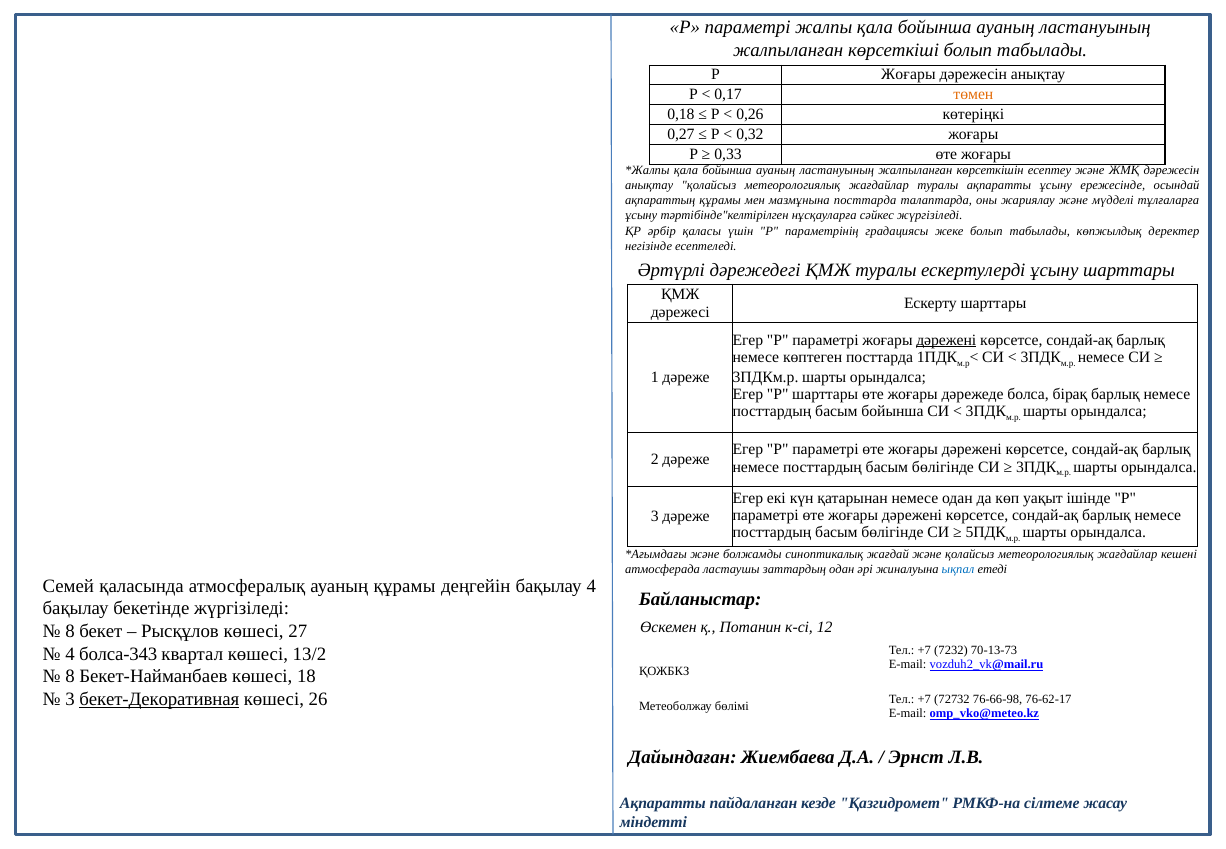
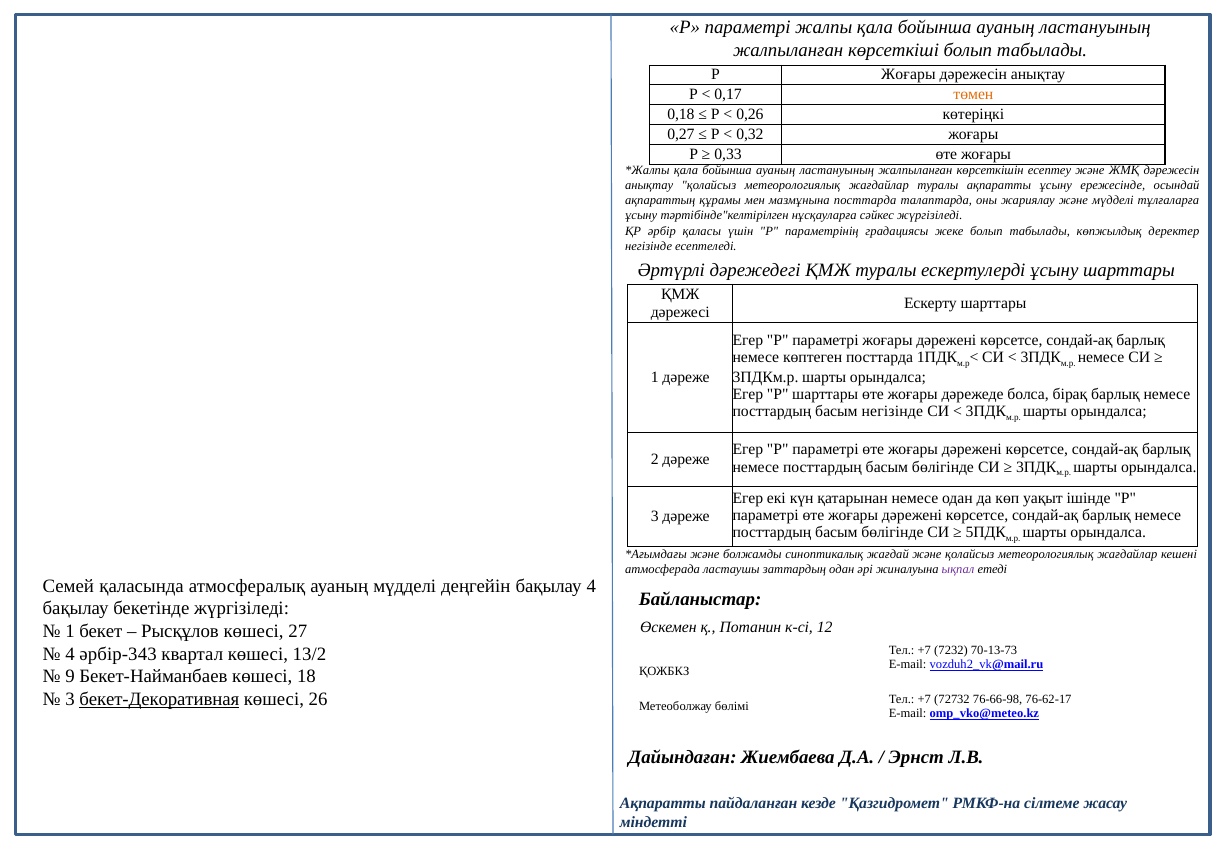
дәрежені underline: present -> none (946, 340)
басым бойынша: бойынша -> негізінде (892, 412)
ықпал colour: blue -> purple (958, 569)
ауаның құрамы: құрамы -> мүдделі (405, 586)
8: 8 -> 1 (70, 631)
болса-343: болса-343 -> әрбір-343 (118, 654)
8: 8 -> 9 (70, 676)
